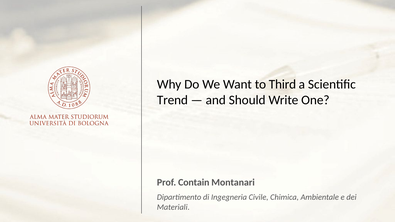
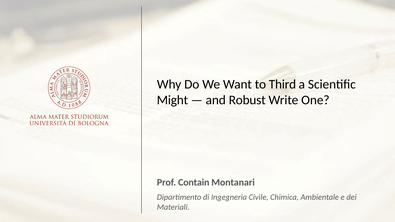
Trend: Trend -> Might (172, 100)
Should: Should -> Robust (247, 100)
